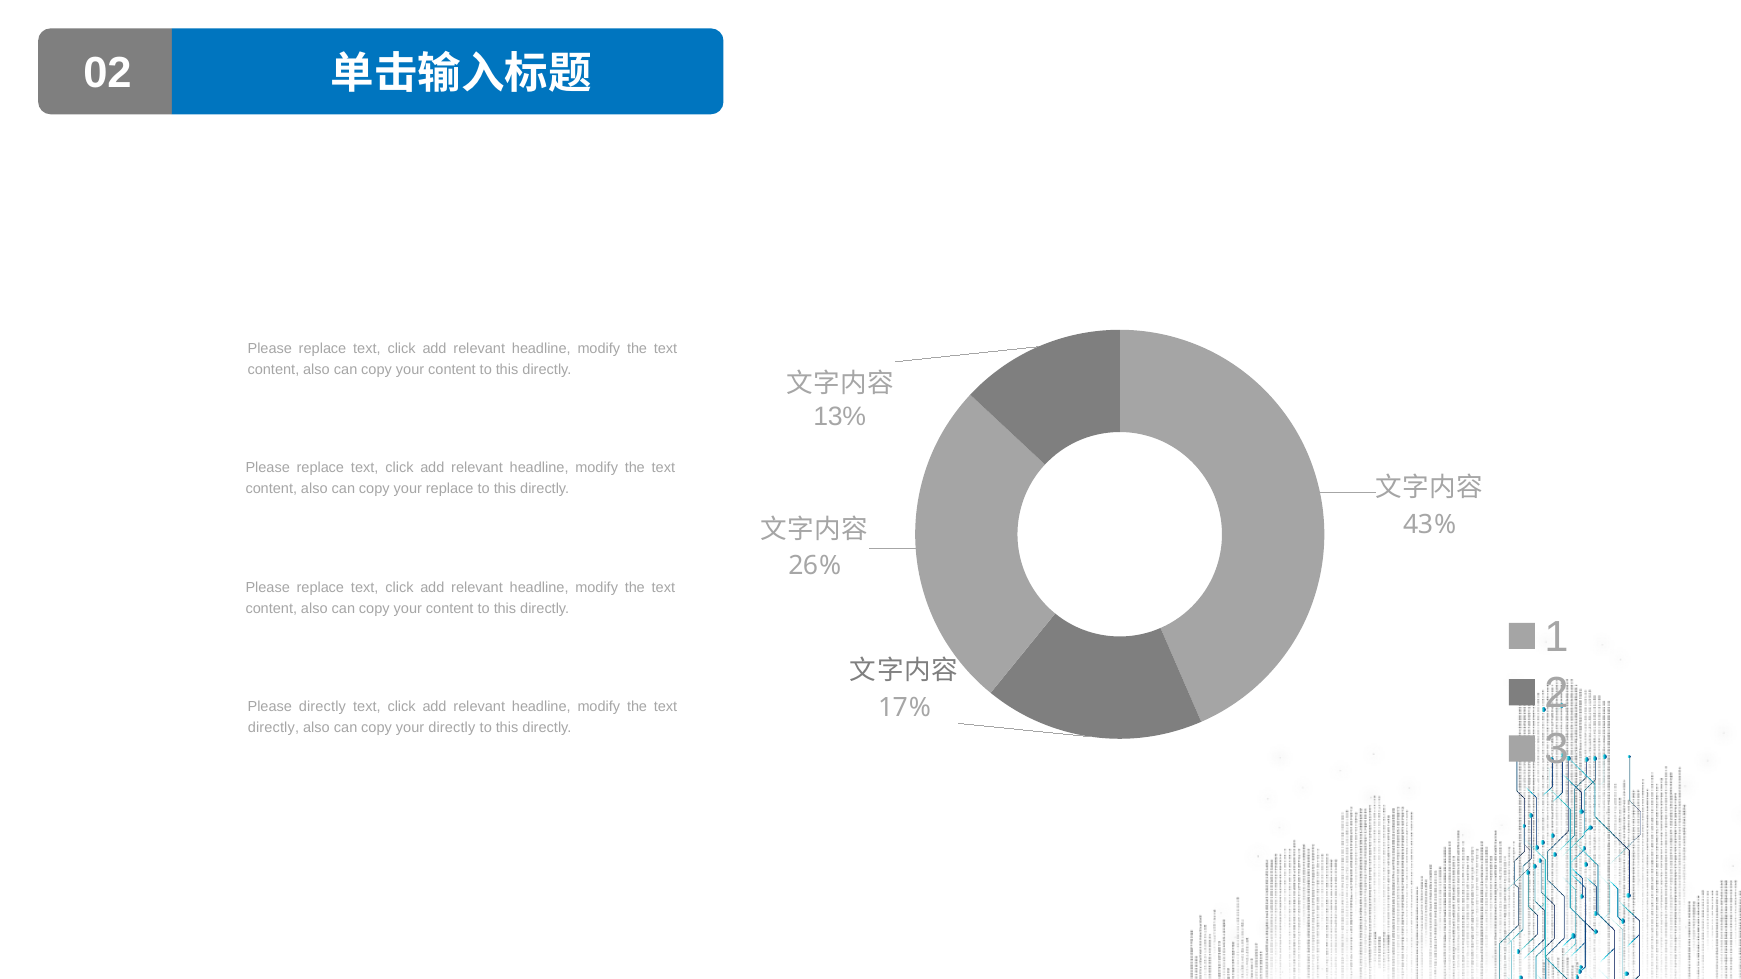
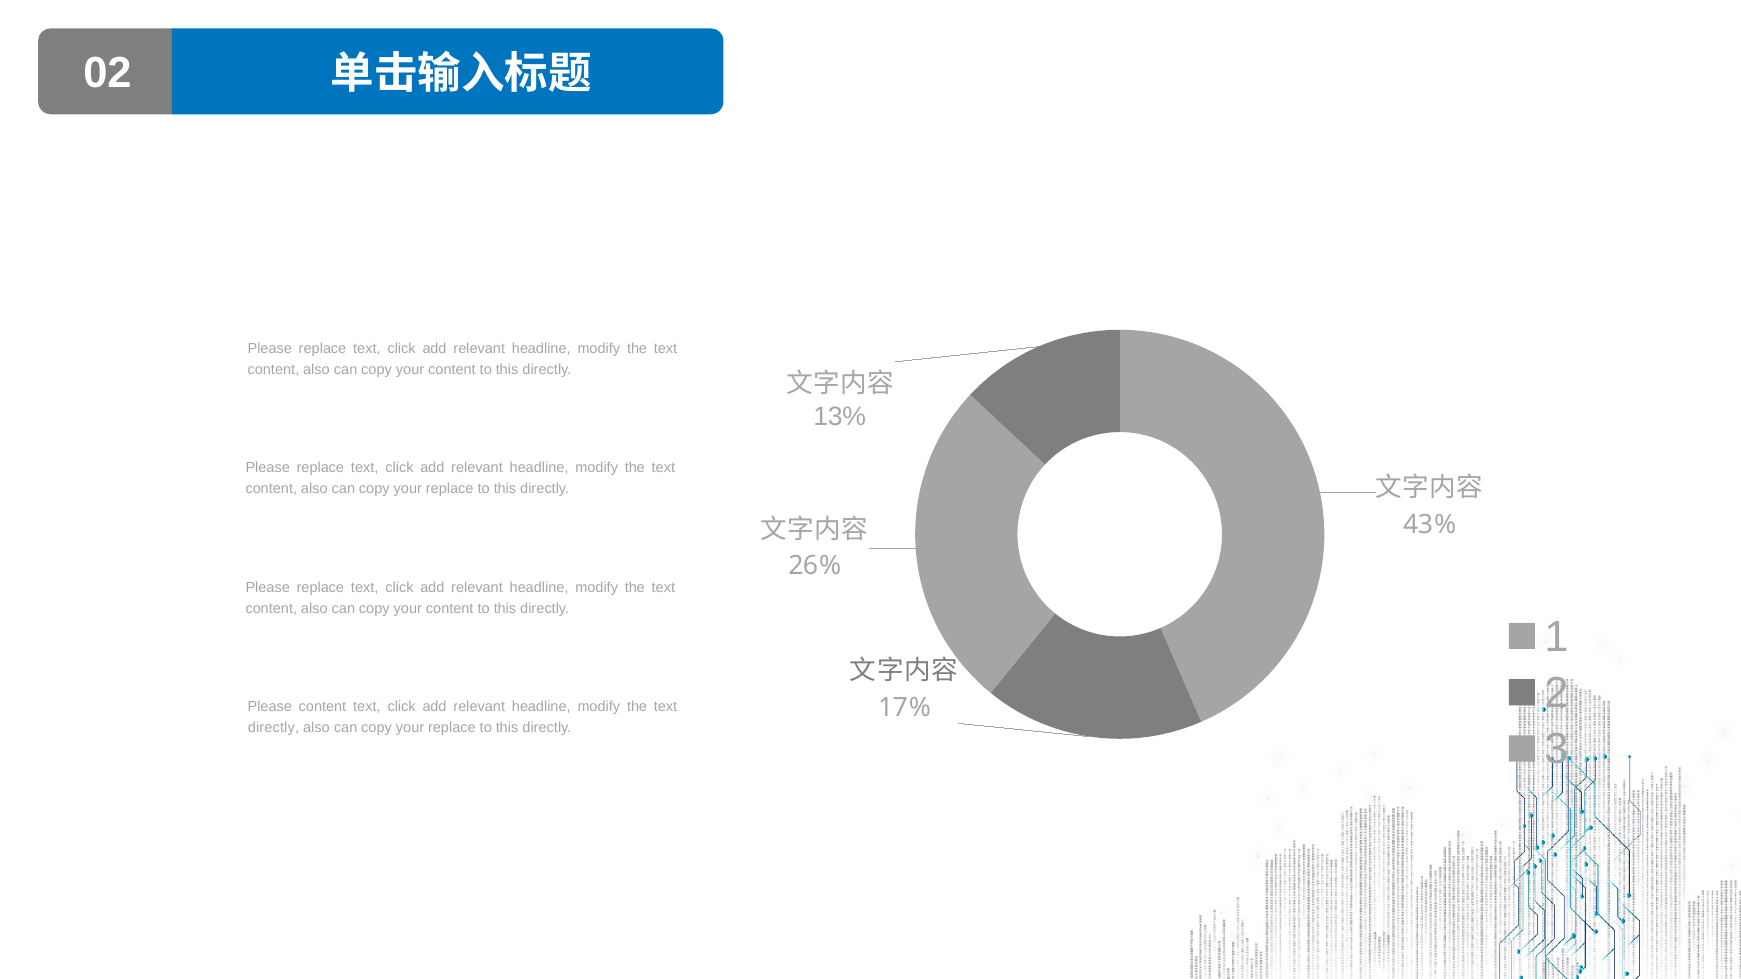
Please directly: directly -> content (322, 707)
directly: directly -> replace (452, 728)
